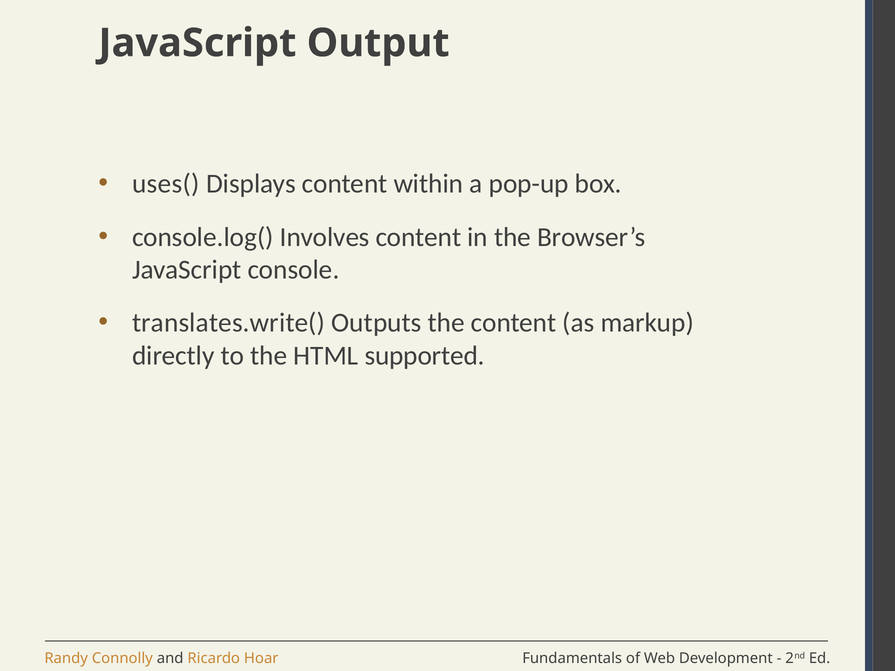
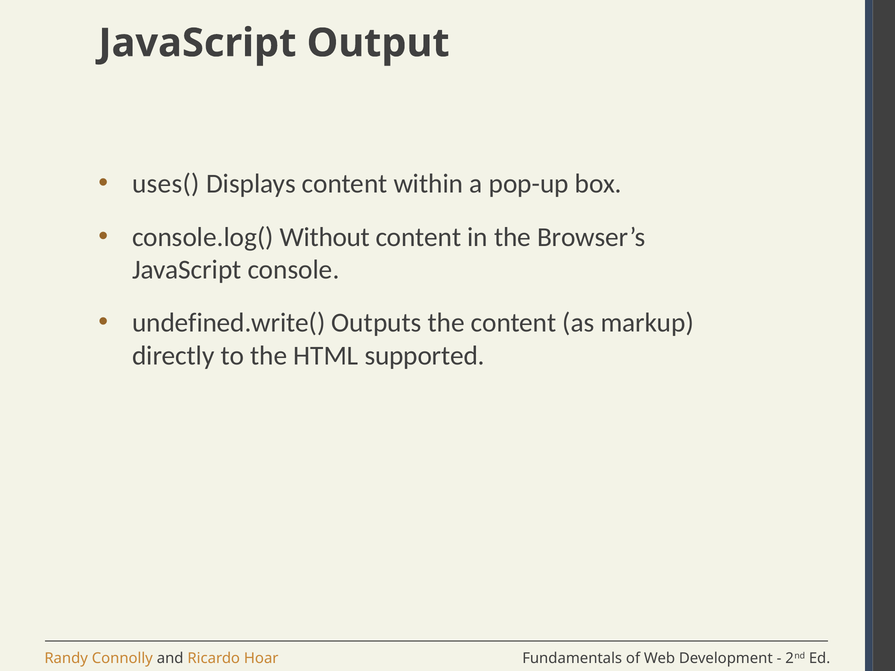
Involves: Involves -> Without (325, 237)
translates.write(: translates.write( -> undefined.write( (229, 323)
